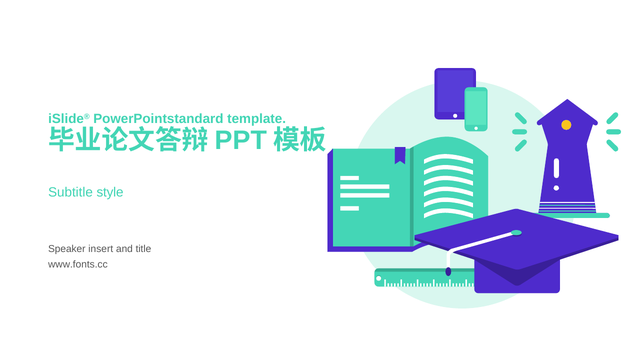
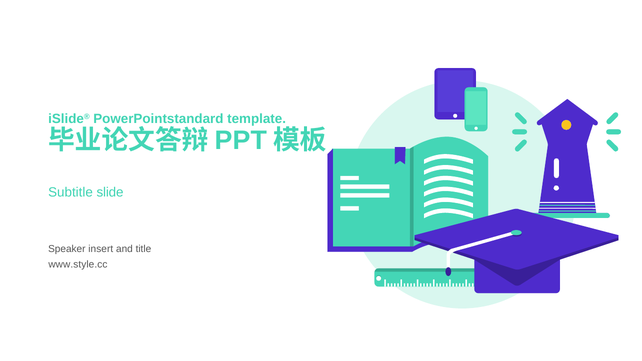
style: style -> slide (110, 192)
www.fonts.cc: www.fonts.cc -> www.style.cc (78, 265)
